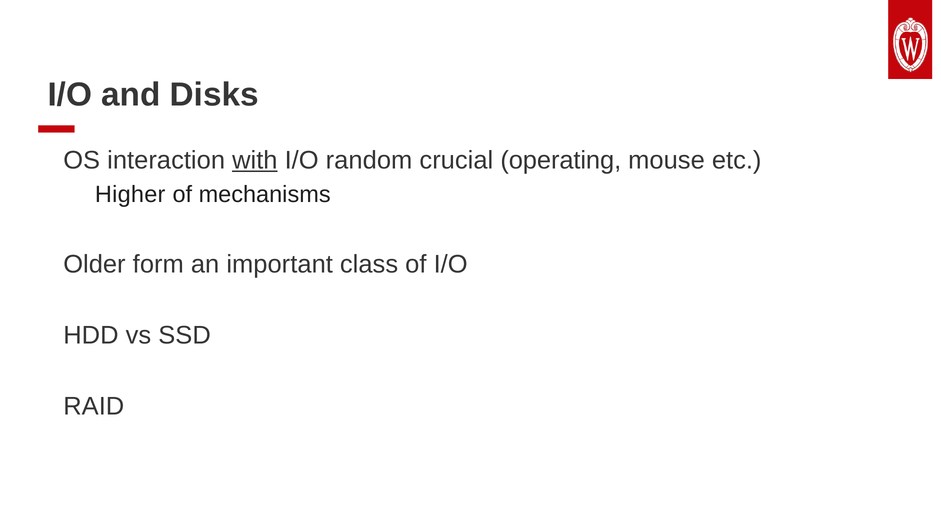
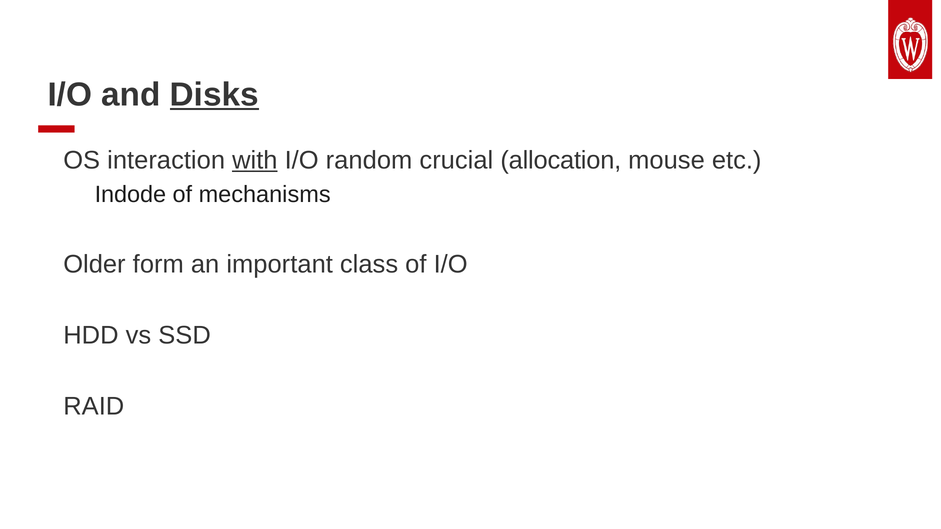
Disks underline: none -> present (214, 95)
operating: operating -> allocation (561, 160)
Higher: Higher -> Indode (130, 195)
